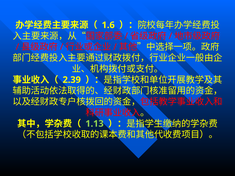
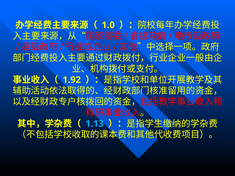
1.6: 1.6 -> 1.0 (108, 25)
2.39: 2.39 -> 1.92 (72, 80)
1.13 colour: light green -> light blue (95, 124)
